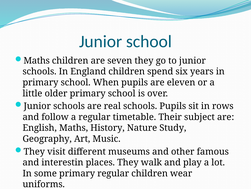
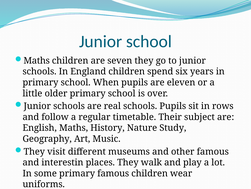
primary regular: regular -> famous (113, 173)
